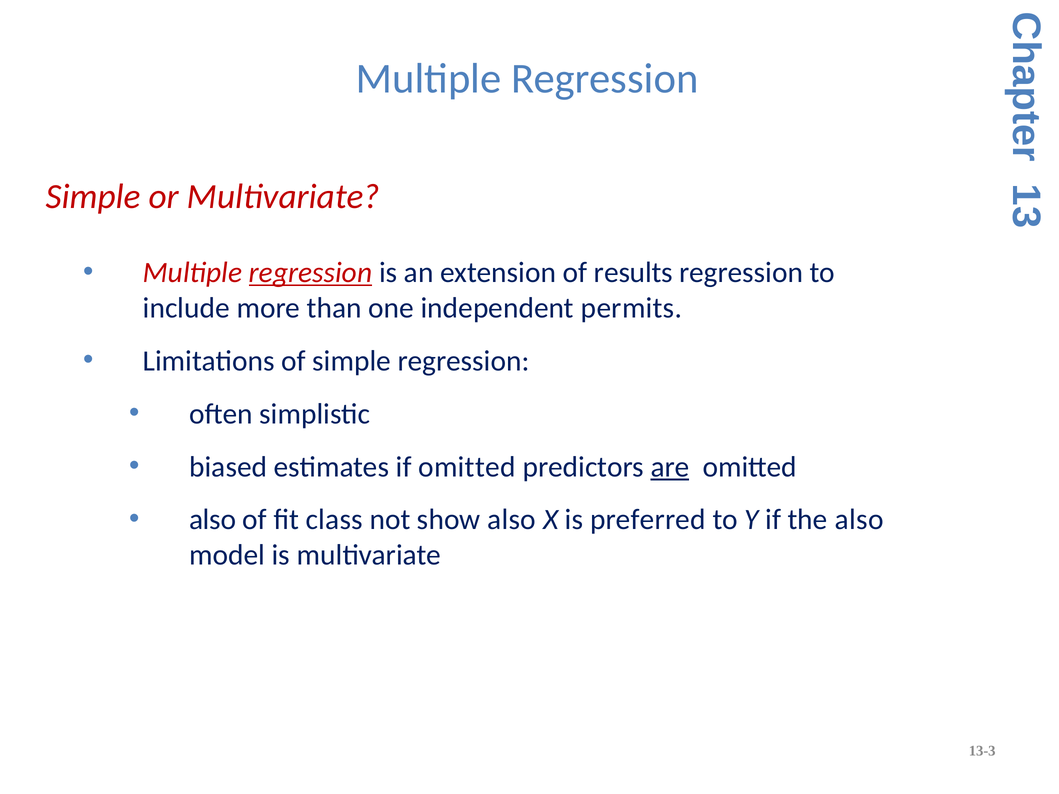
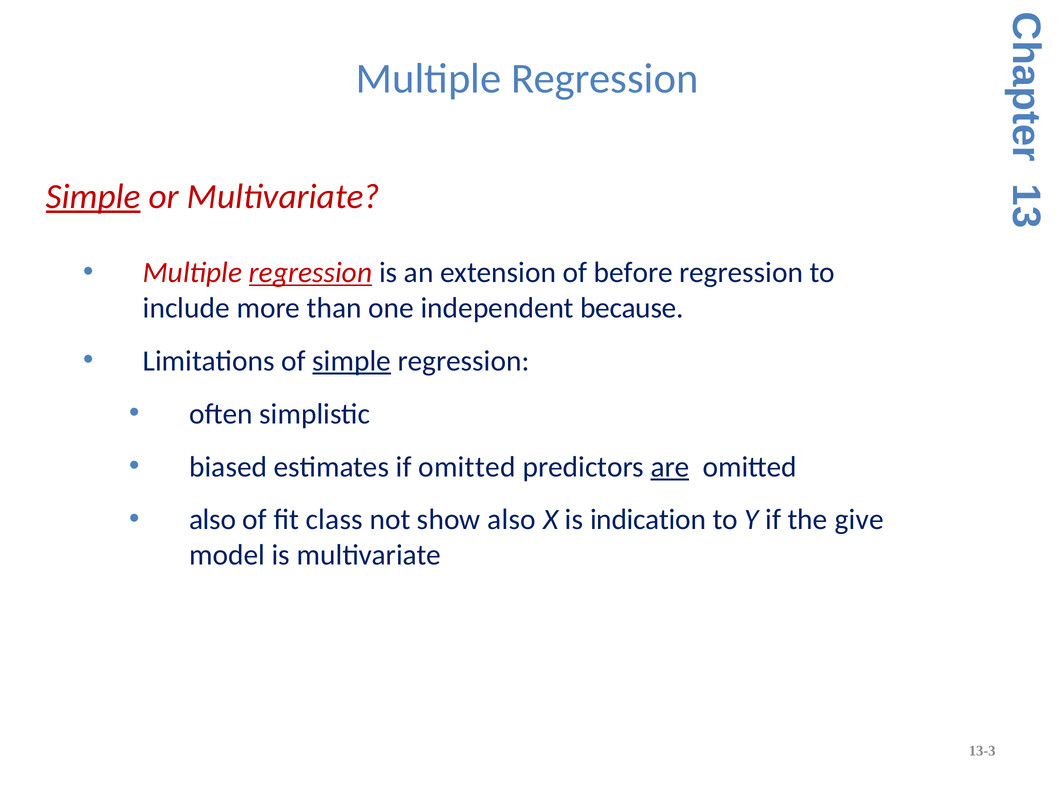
Simple underline: none -> present (93, 197)
results: results -> before (633, 273)
permits: permits -> because (632, 308)
simple underline: none -> present (352, 361)
preferred: preferred -> indication (648, 520)
the also: also -> give (859, 520)
